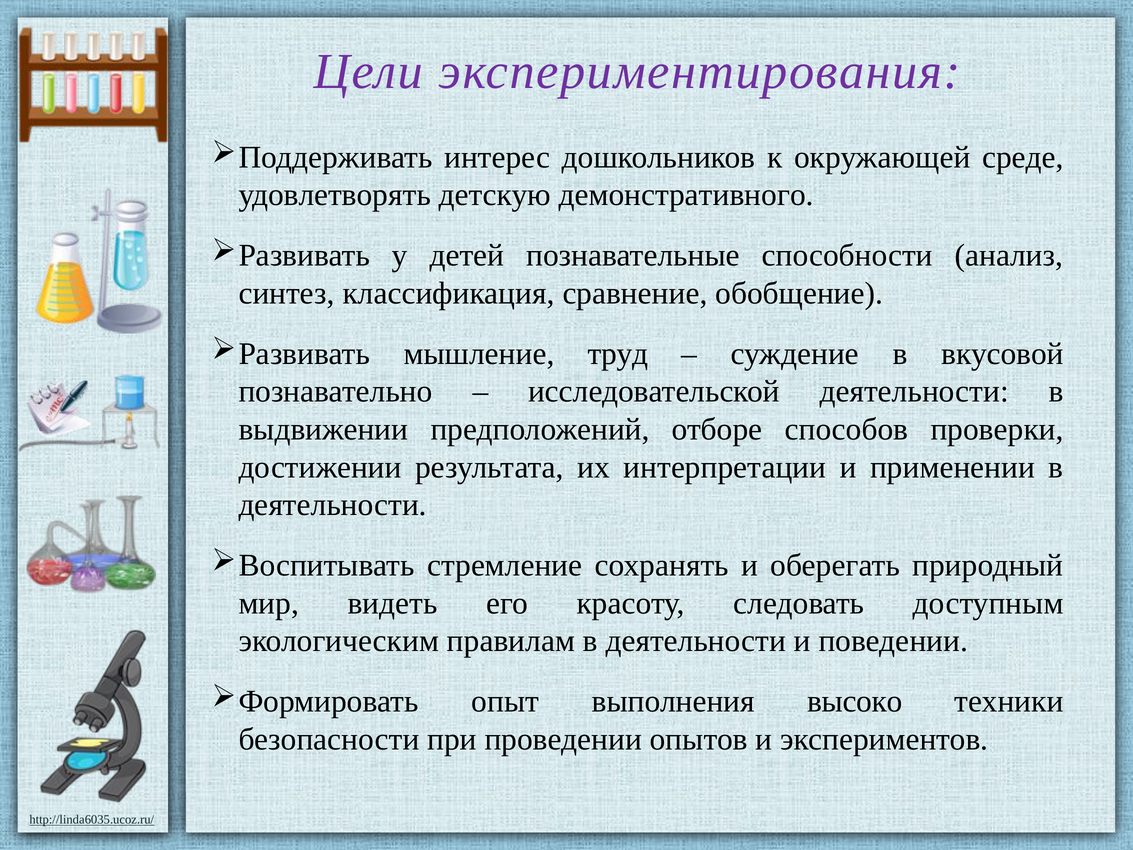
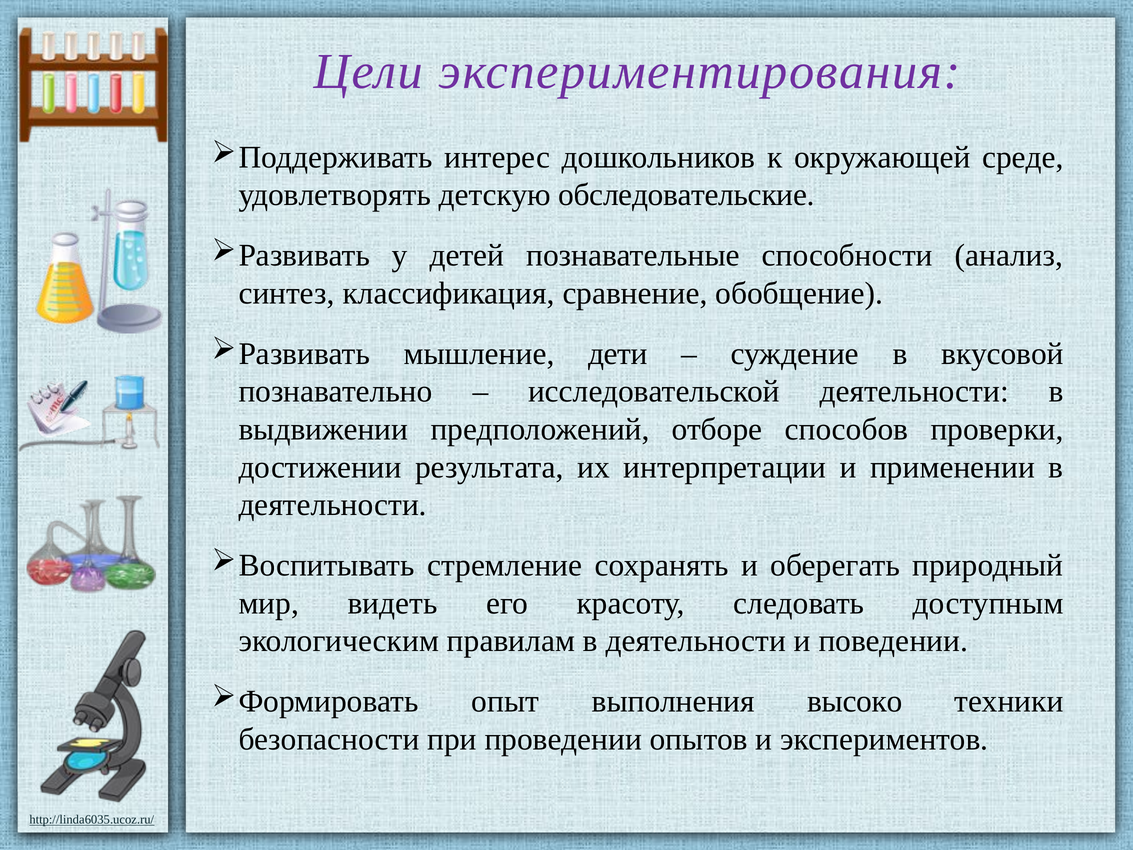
демонстративного: демонстративного -> обследовательские (686, 195)
труд: труд -> дети (618, 354)
